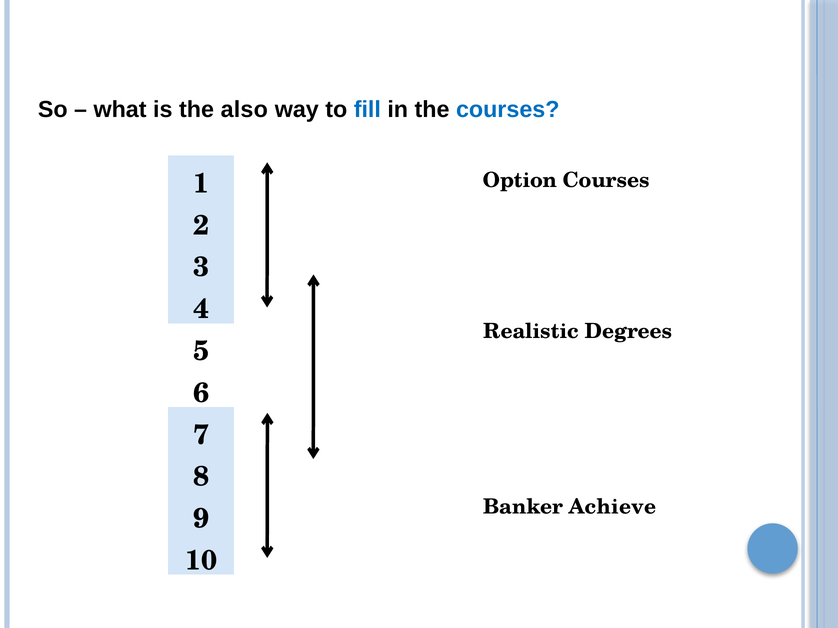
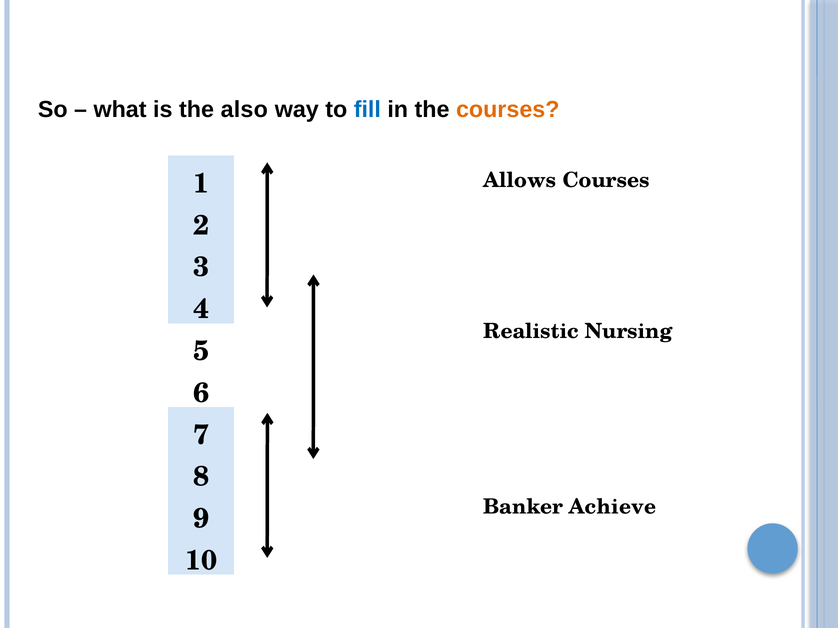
courses colour: blue -> orange (508, 110)
Option: Option -> Allows (520, 181)
Degrees: Degrees -> Nursing (629, 331)
